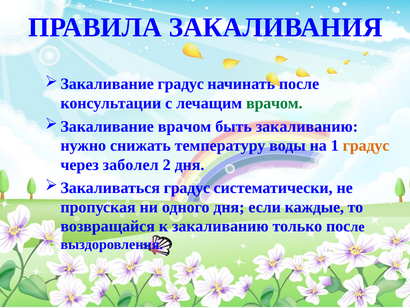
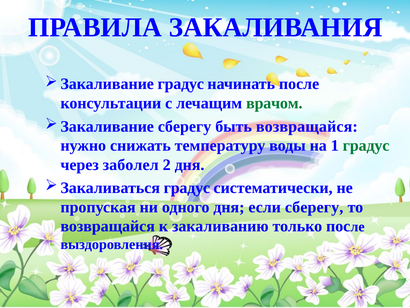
врачом: врачом -> сберегу (185, 126)
быть закаливанию: закаливанию -> возвращайся (307, 126)
градус colour: orange -> green (366, 145)
если каждые: каждые -> сберегу (314, 207)
